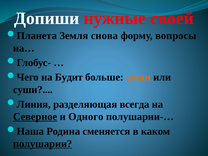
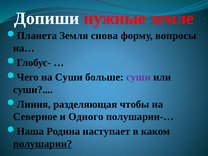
своей: своей -> земле (172, 18)
на Будит: Будит -> Суши (69, 77)
суши colour: orange -> purple (138, 77)
всегда: всегда -> чтобы (134, 104)
Северное underline: present -> none (35, 117)
сменяется: сменяется -> наступает (106, 131)
